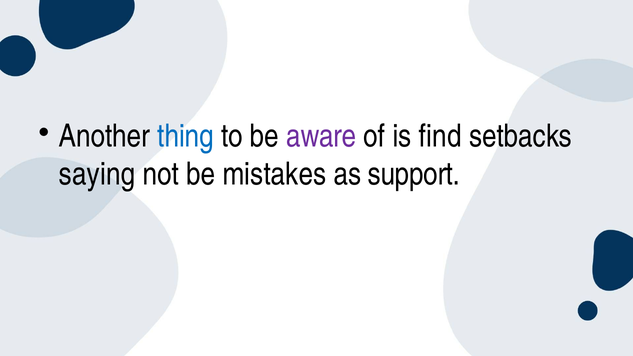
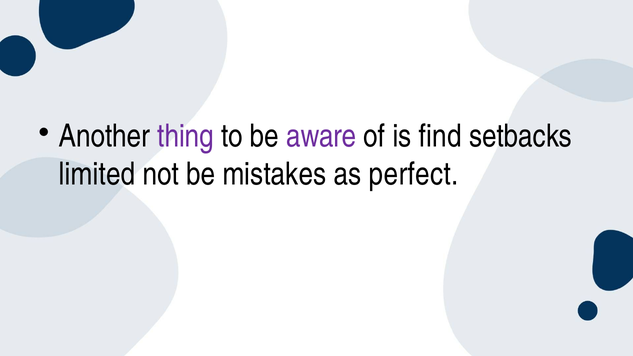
thing colour: blue -> purple (186, 136)
saying: saying -> limited (97, 174)
support: support -> perfect (414, 174)
